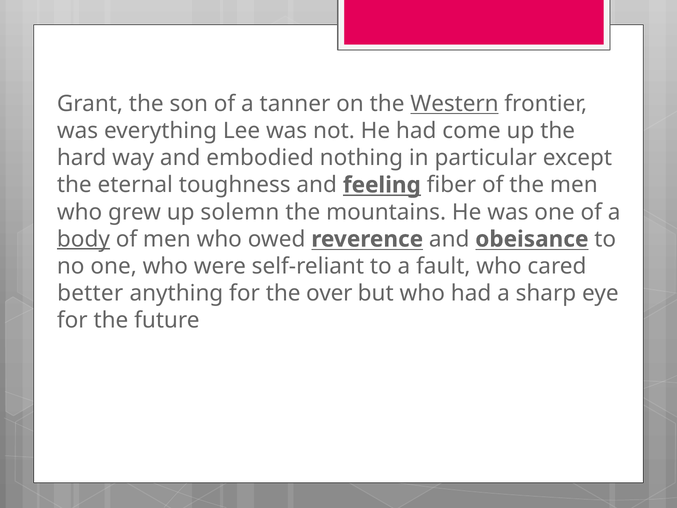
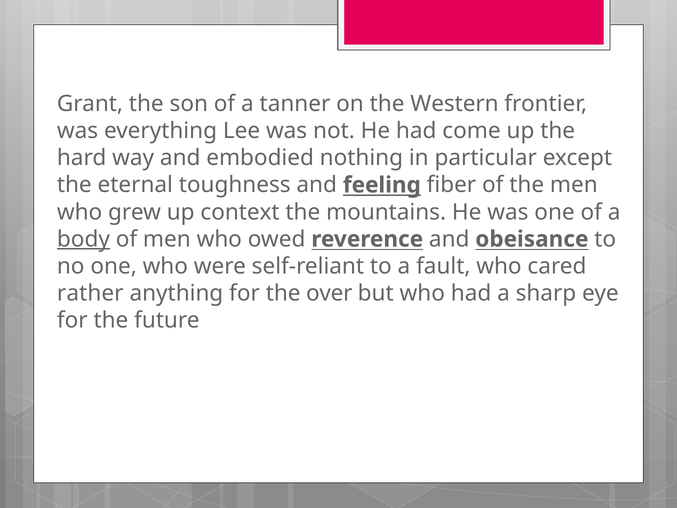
Western underline: present -> none (454, 104)
solemn: solemn -> context (240, 212)
better: better -> rather (90, 293)
